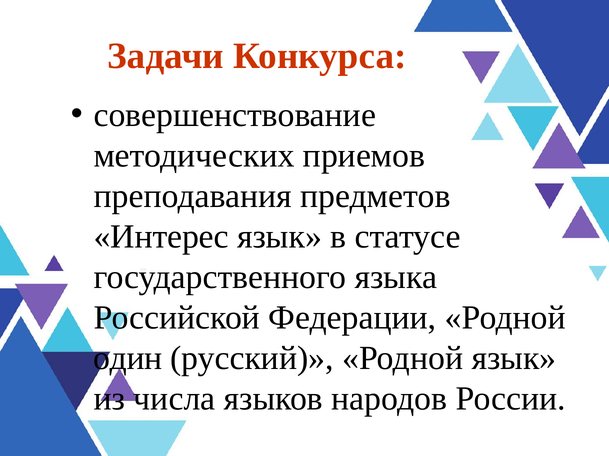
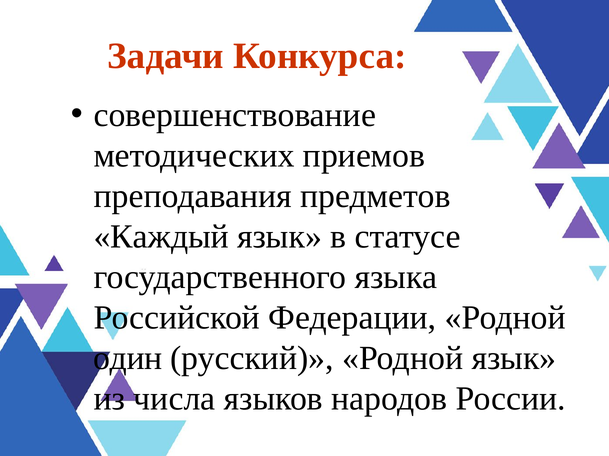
Интерес: Интерес -> Каждый (161, 237)
